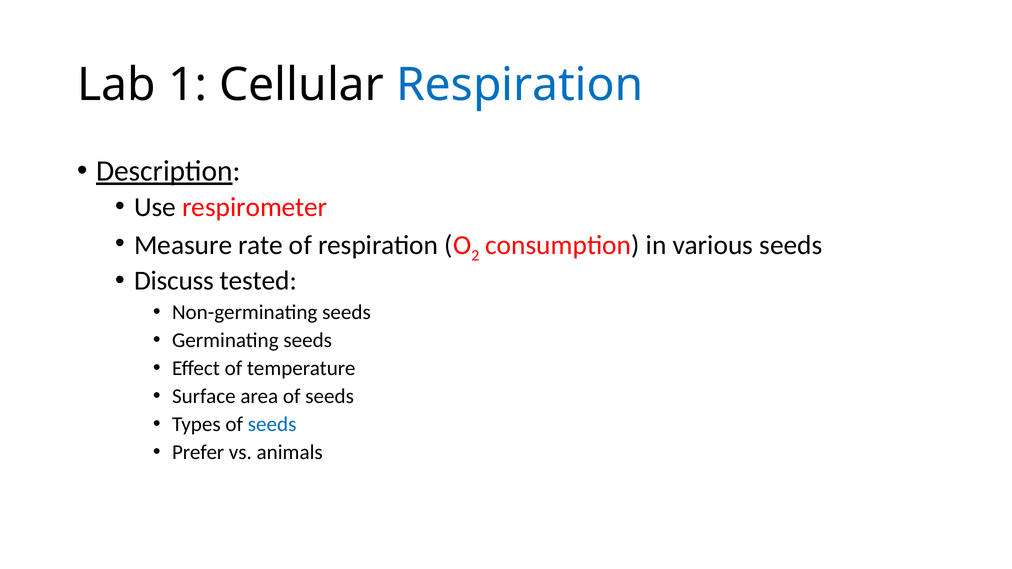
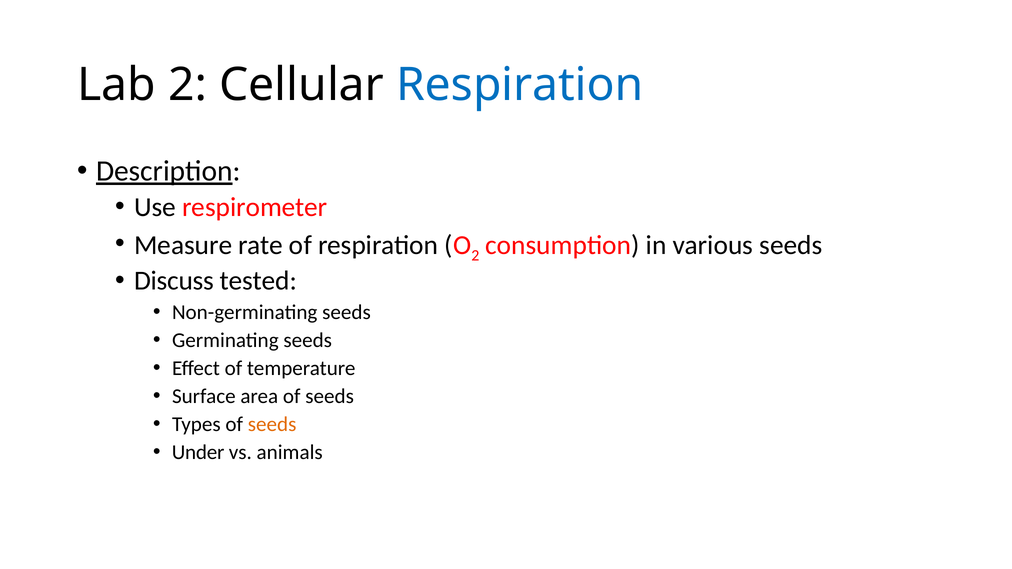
Lab 1: 1 -> 2 (187, 85)
seeds colour: blue -> orange (272, 424)
Prefer: Prefer -> Under (198, 452)
